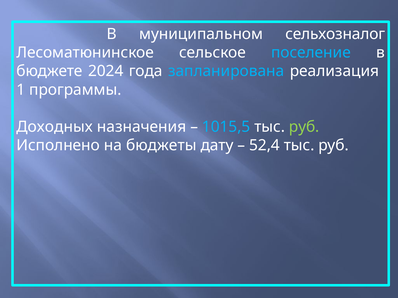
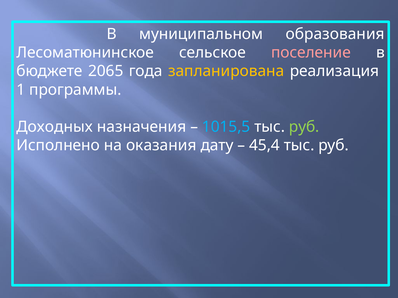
сельхозналог: сельхозналог -> образования (335, 34)
поселение colour: light blue -> pink (311, 53)
2024: 2024 -> 2065 (106, 71)
запланирована colour: light blue -> yellow (226, 71)
бюджеты: бюджеты -> оказания (161, 146)
52,4: 52,4 -> 45,4 (264, 146)
